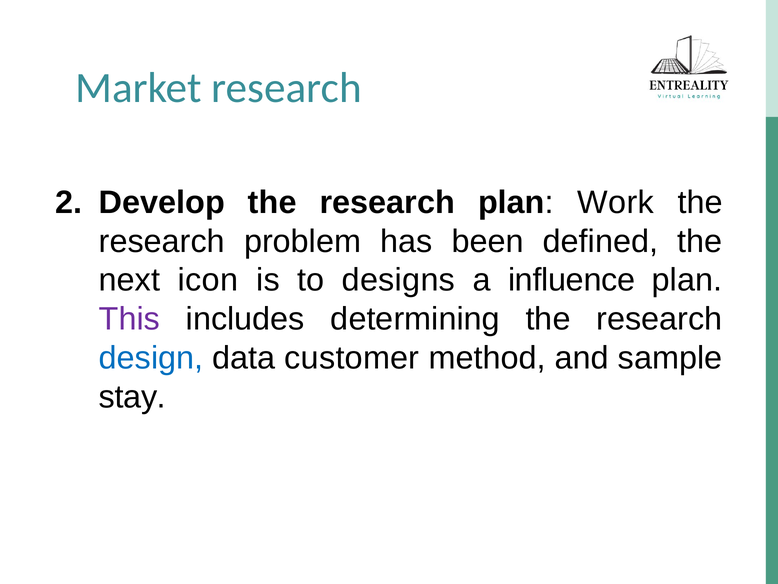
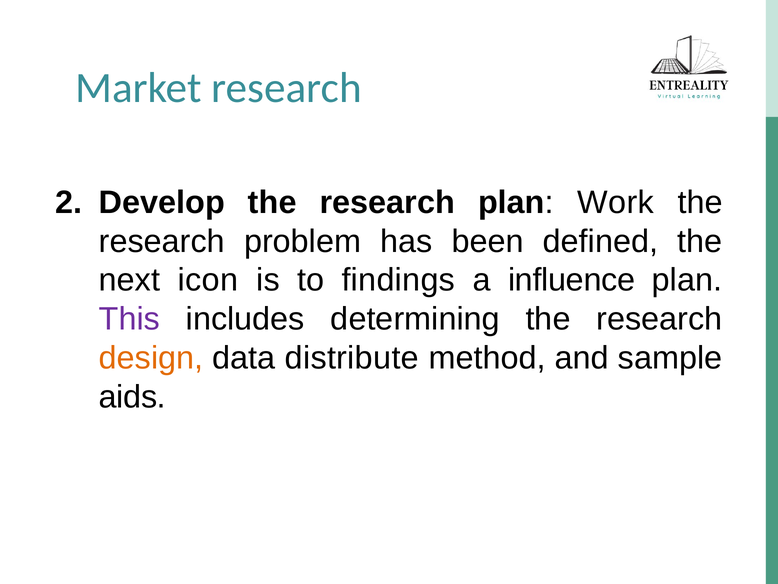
designs: designs -> findings (398, 280)
design colour: blue -> orange (151, 358)
customer: customer -> distribute (352, 358)
stay: stay -> aids (132, 397)
